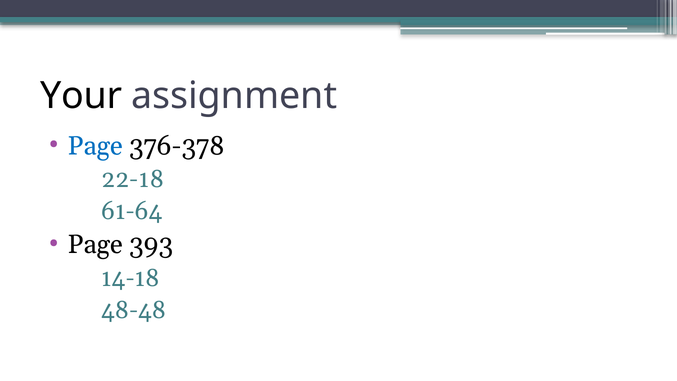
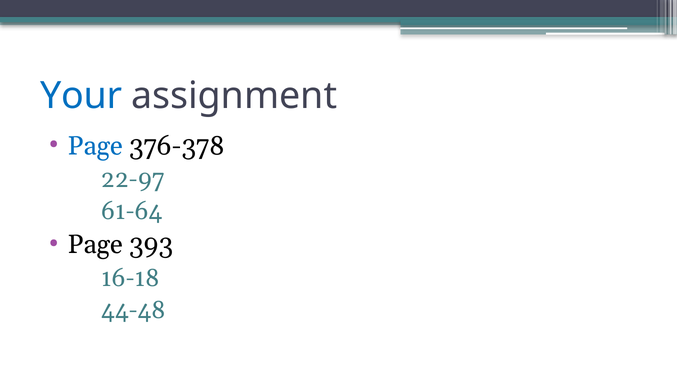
Your colour: black -> blue (81, 96)
22-18: 22-18 -> 22-97 (133, 179)
14-18: 14-18 -> 16-18 (131, 278)
48-48: 48-48 -> 44-48 (134, 310)
